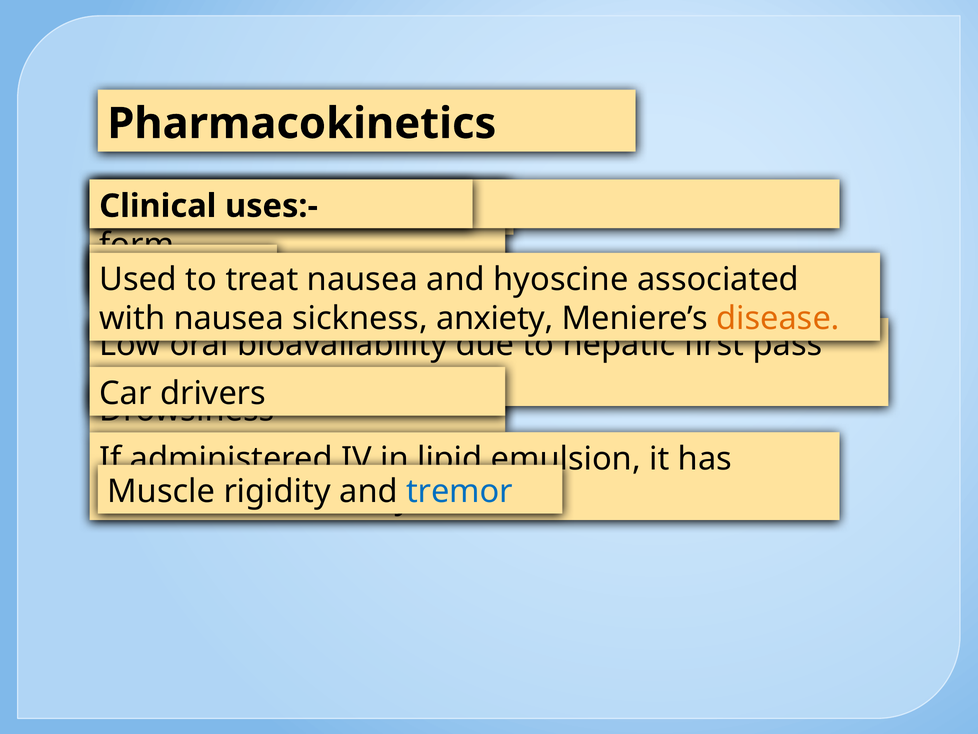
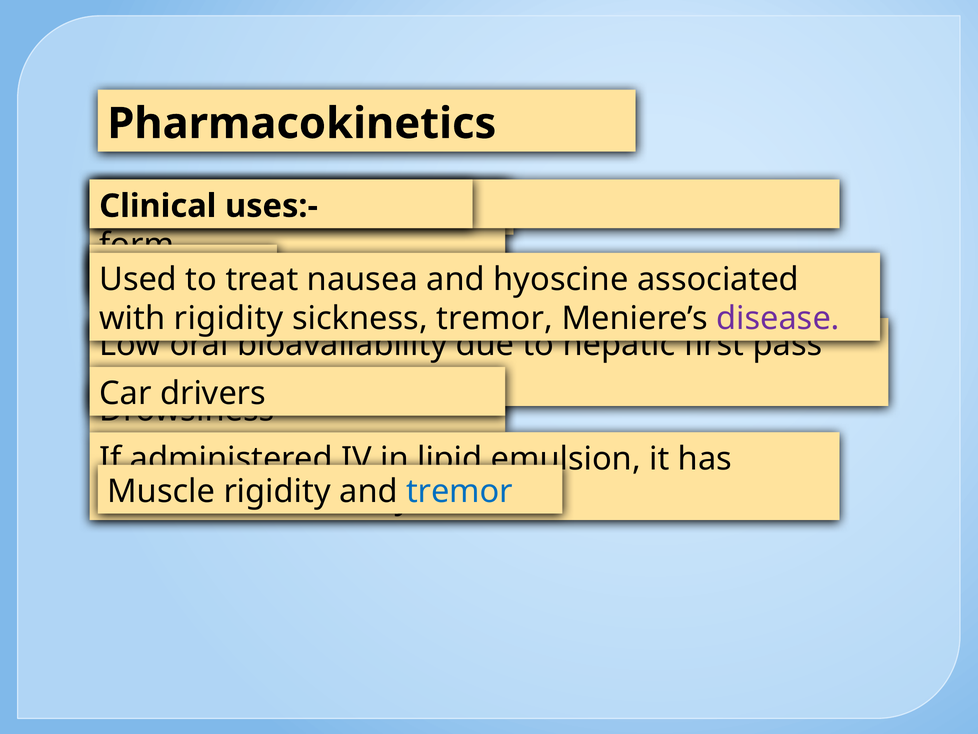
with nausea: nausea -> rigidity (228, 318)
sickness anxiety: anxiety -> tremor (495, 318)
disease colour: orange -> purple (778, 318)
